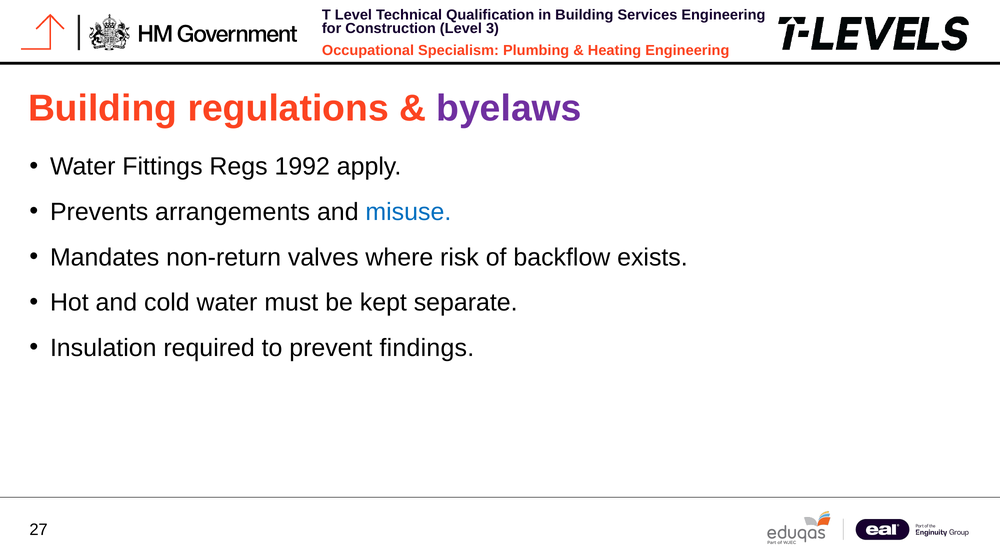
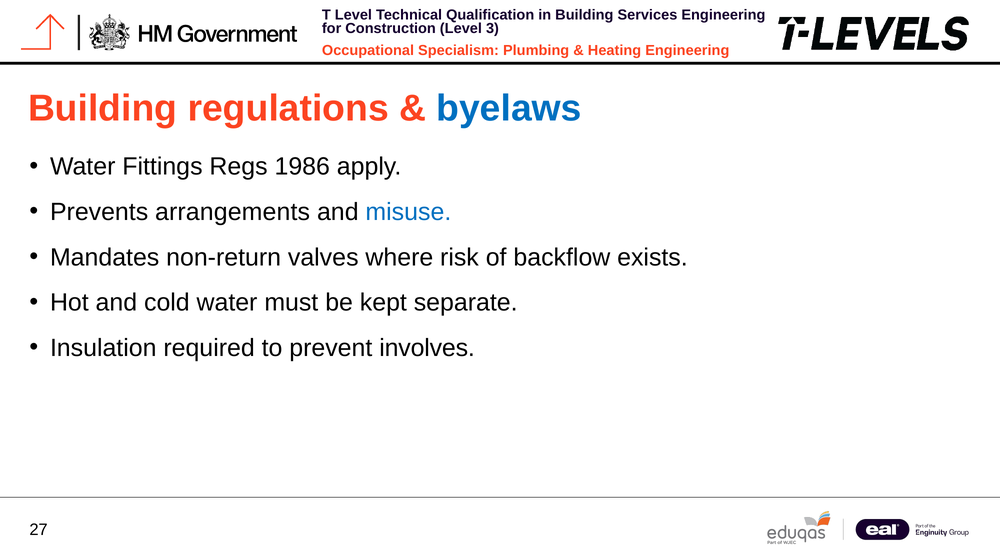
byelaws colour: purple -> blue (509, 108)
1992: 1992 -> 1986 (302, 167)
findings: findings -> involves (427, 348)
